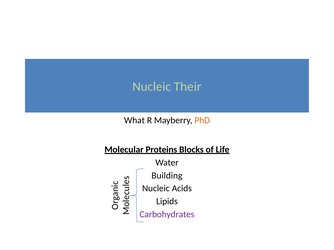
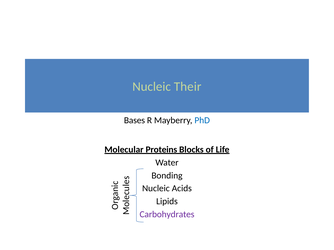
What: What -> Bases (134, 121)
PhD colour: orange -> blue (202, 121)
Building: Building -> Bonding (167, 176)
